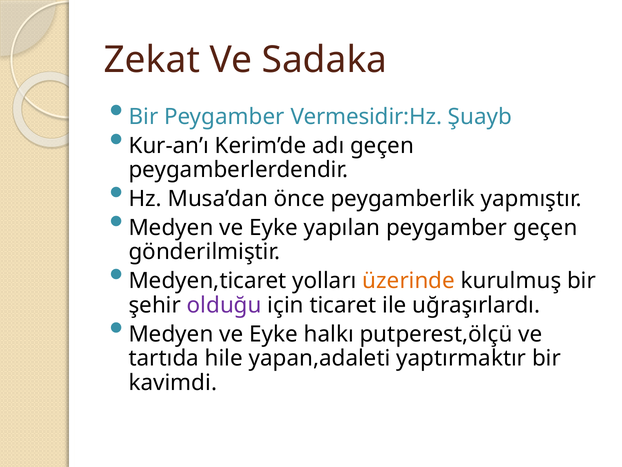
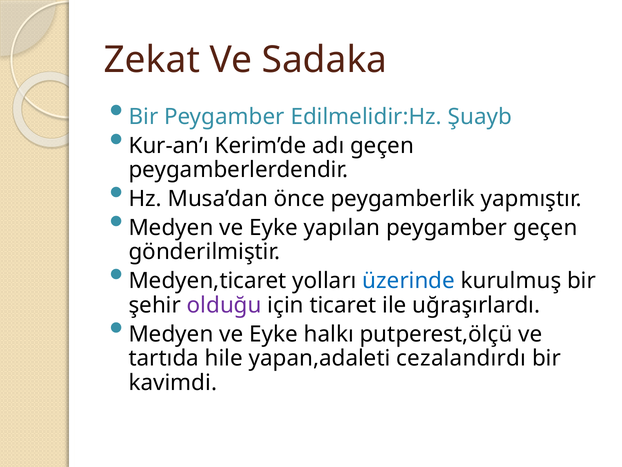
Vermesidir:Hz: Vermesidir:Hz -> Edilmelidir:Hz (366, 117)
üzerinde colour: orange -> blue (409, 281)
yaptırmaktır: yaptırmaktır -> cezalandırdı (461, 358)
